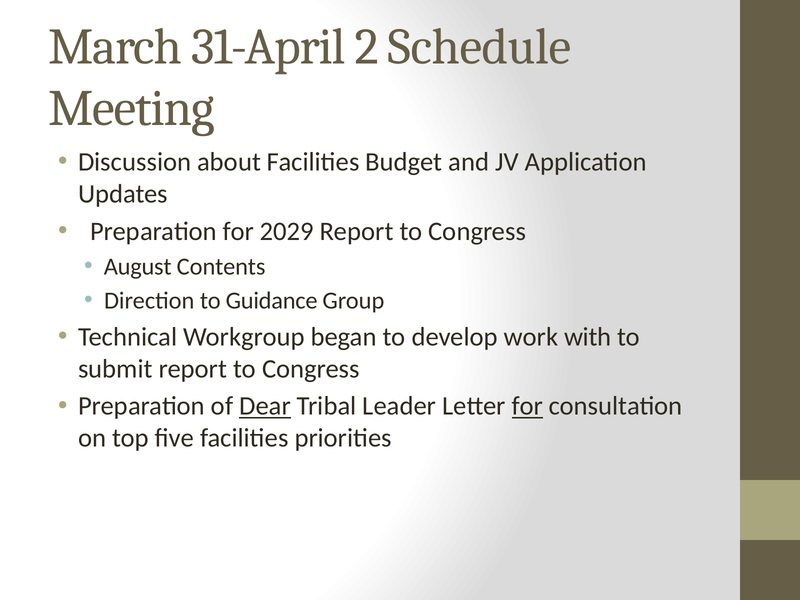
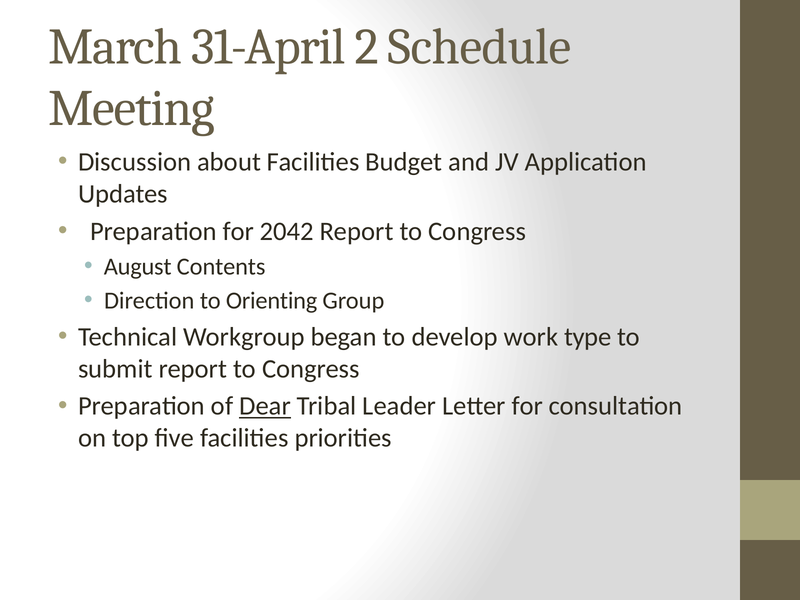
2029: 2029 -> 2042 (287, 231)
Guidance: Guidance -> Orienting (272, 301)
with: with -> type (588, 337)
for underline: present -> none (527, 406)
